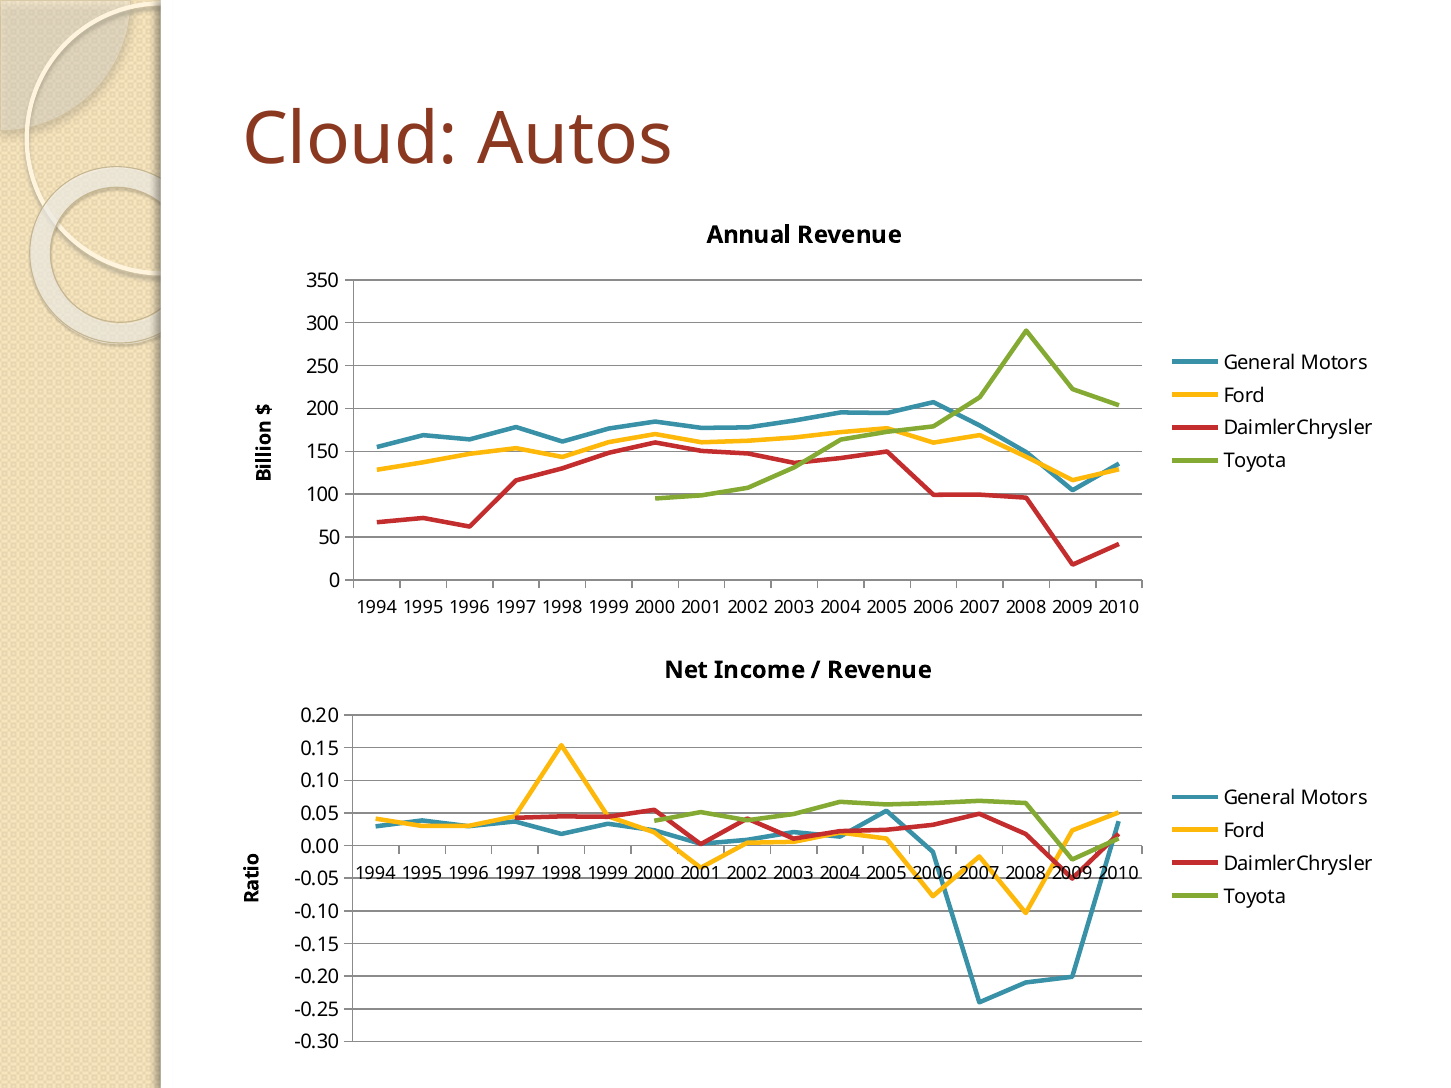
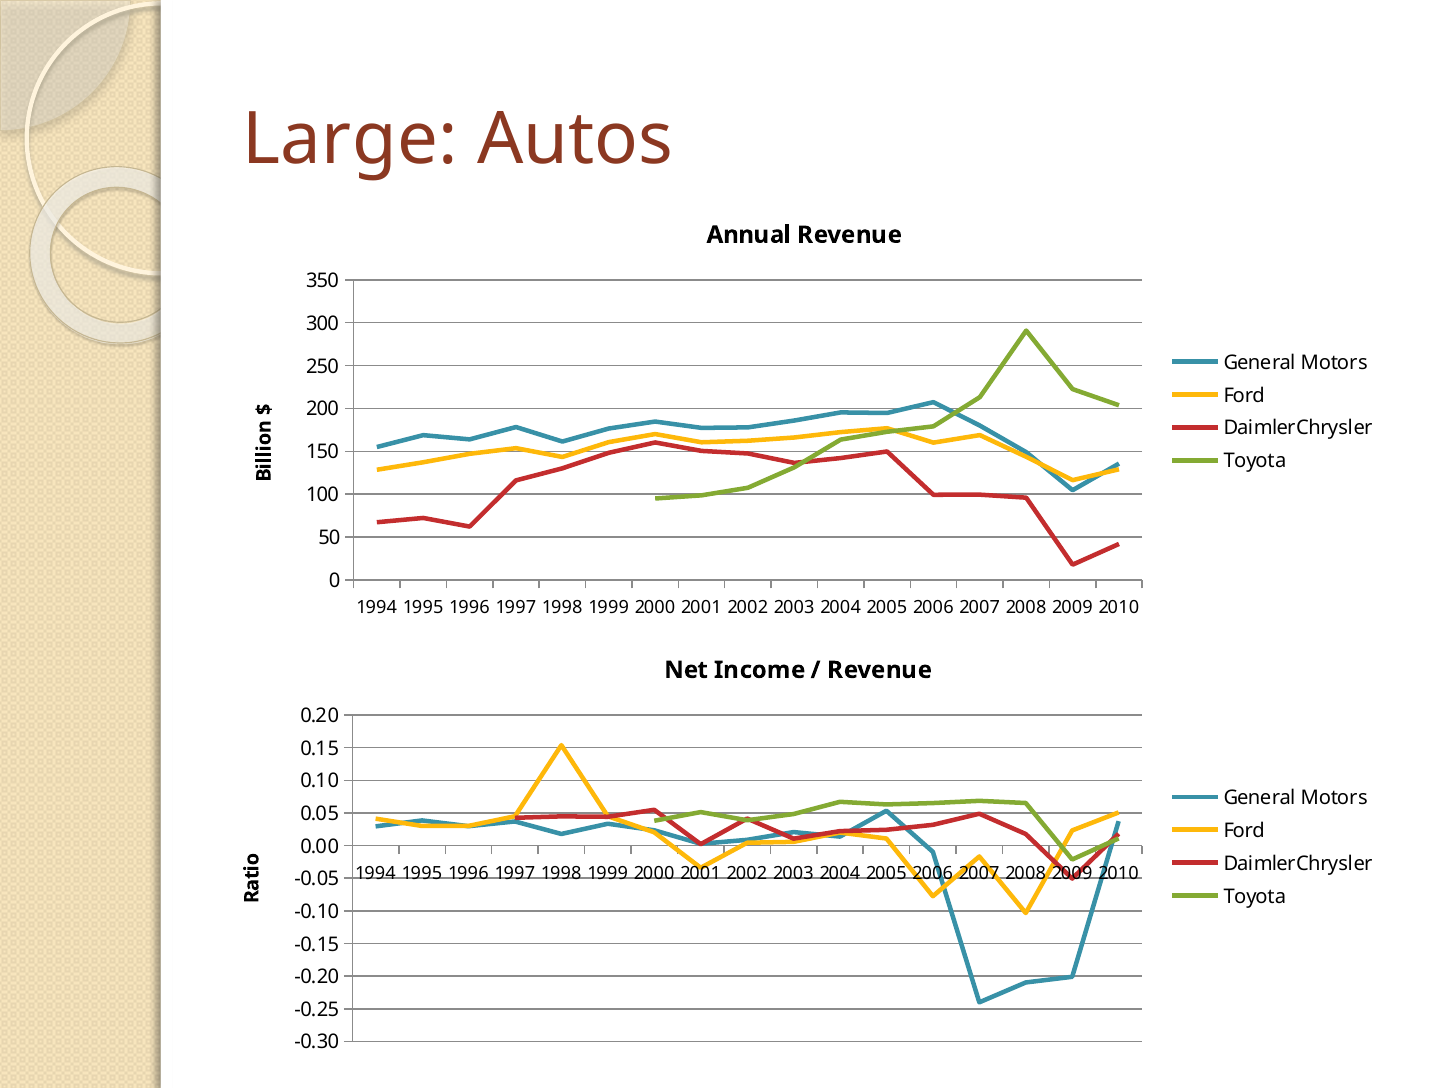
Cloud: Cloud -> Large (350, 139)
